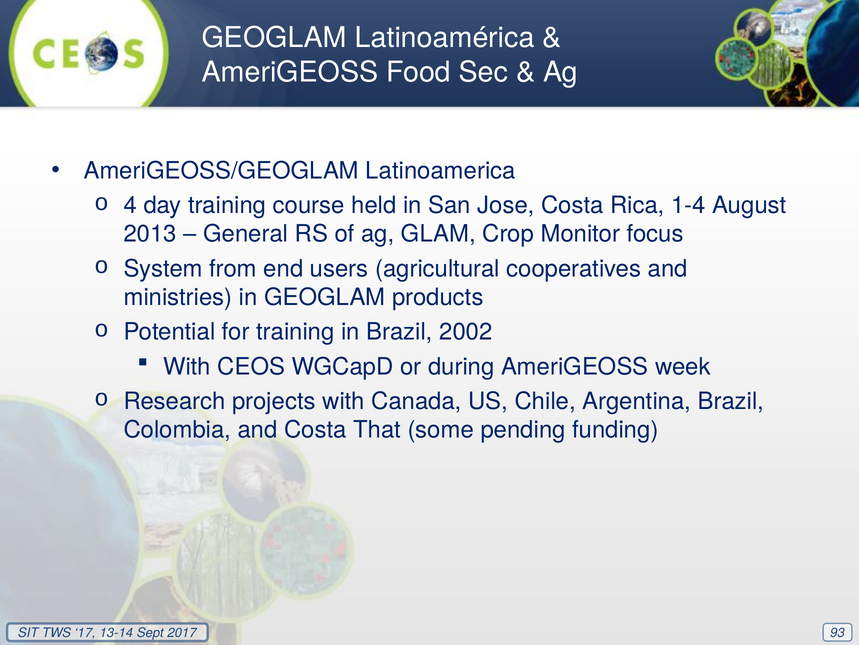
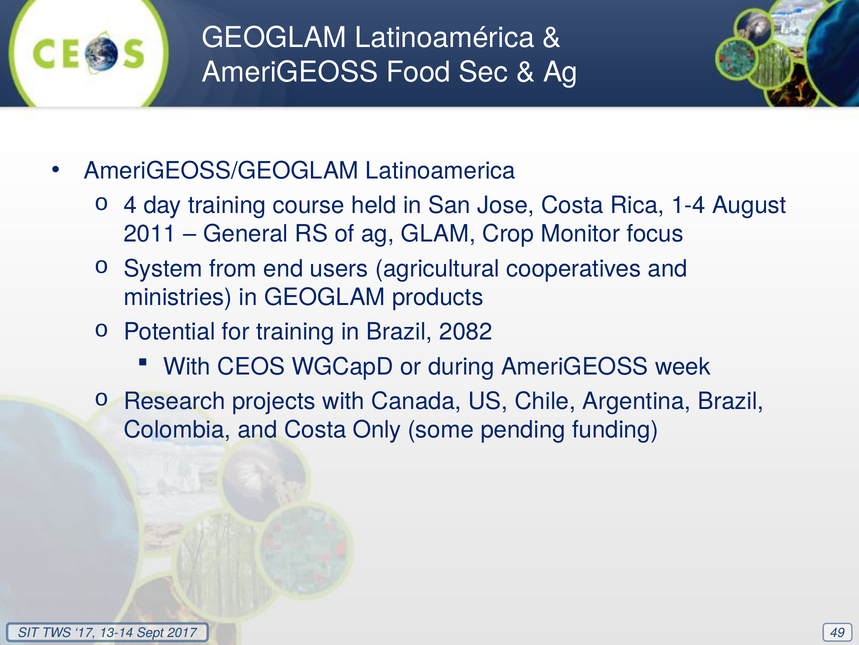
2013: 2013 -> 2011 (150, 234)
2002: 2002 -> 2082 (466, 332)
That: That -> Only (377, 429)
93: 93 -> 49 (837, 632)
